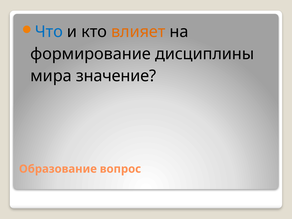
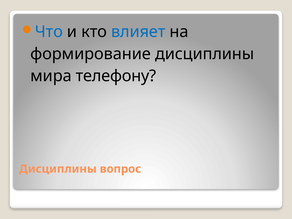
влияет colour: orange -> blue (138, 32)
значение: значение -> телефону (116, 76)
Образование: Образование -> Дисциплины (58, 169)
